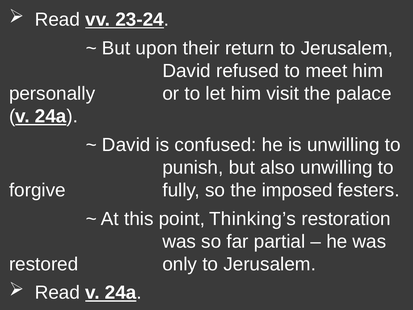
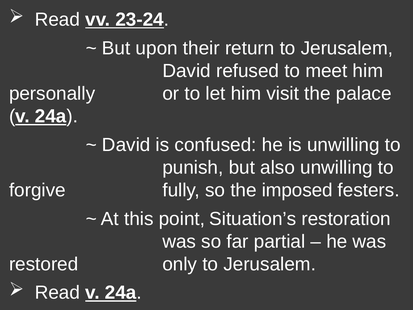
Thinking’s: Thinking’s -> Situation’s (253, 219)
